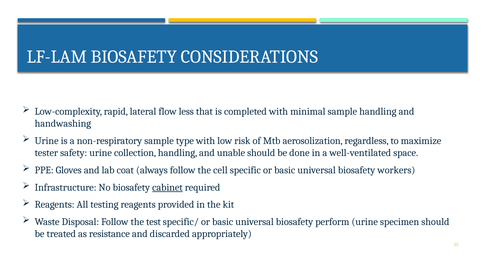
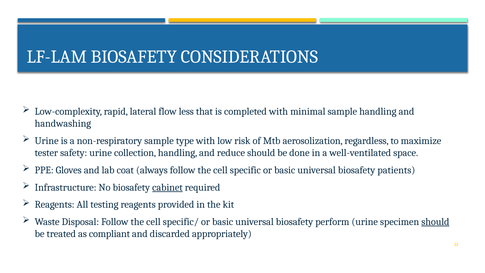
unable: unable -> reduce (231, 153)
workers: workers -> patients (396, 170)
Disposal Follow the test: test -> cell (153, 222)
should underline: none -> present (435, 222)
resistance: resistance -> compliant (109, 234)
